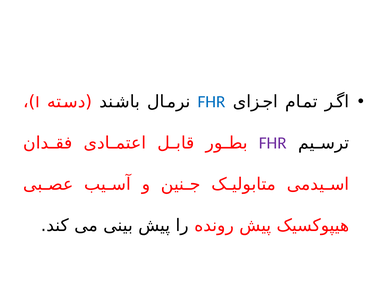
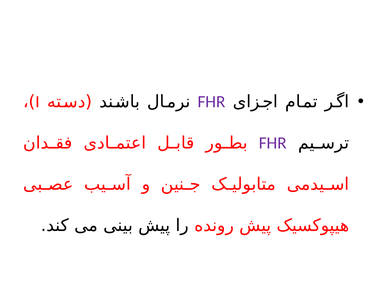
FHR colour: blue -> purple (212, 102)
